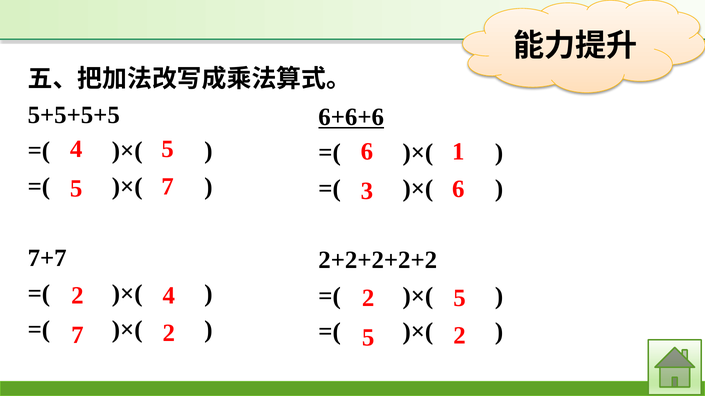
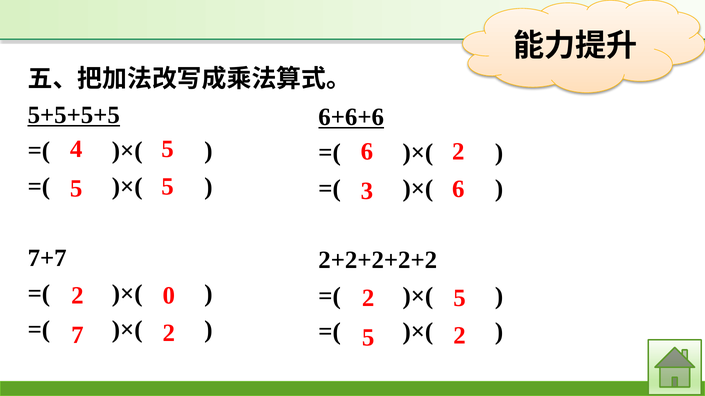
5+5+5+5 underline: none -> present (74, 115)
1: 1 -> 2 (458, 152)
7: 7 -> 5 (168, 187)
2 4: 4 -> 0 (169, 296)
